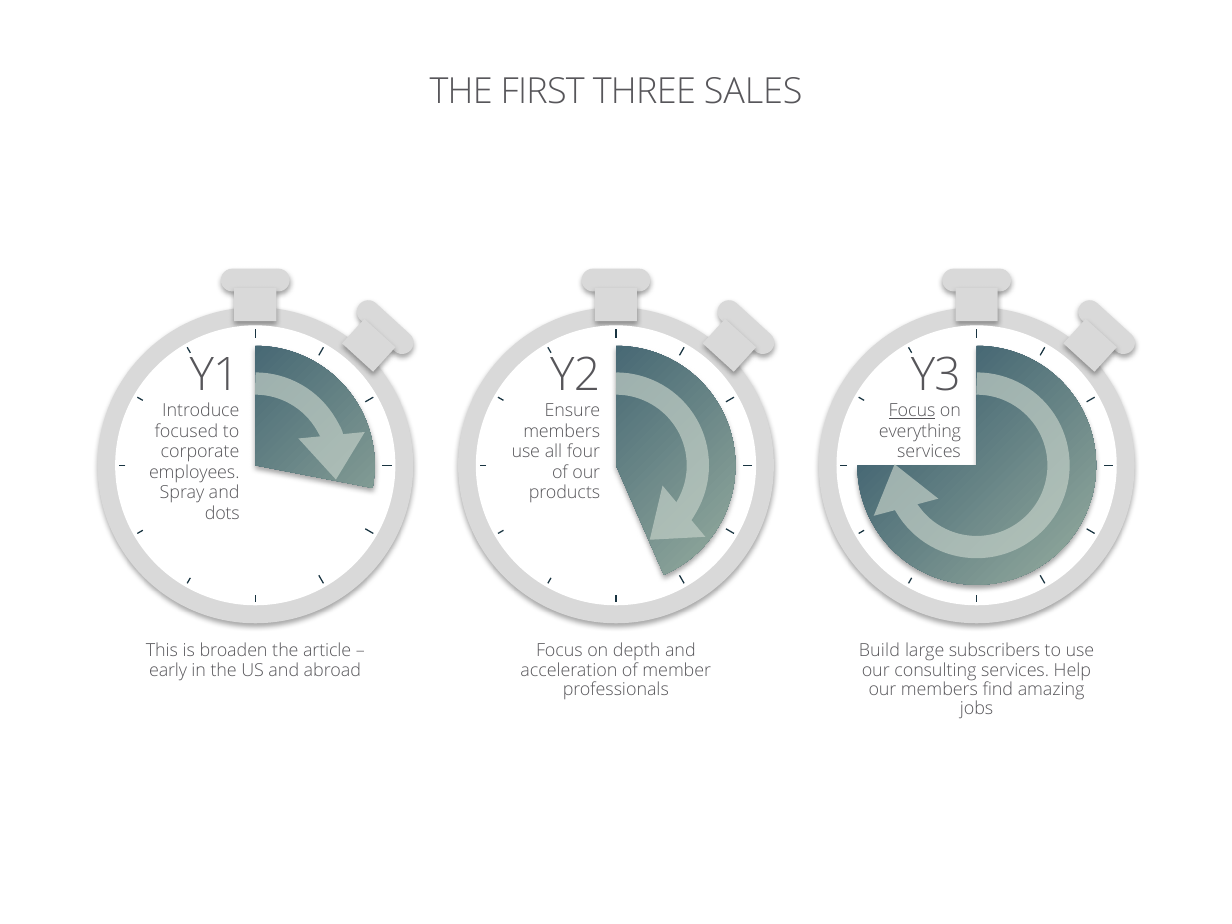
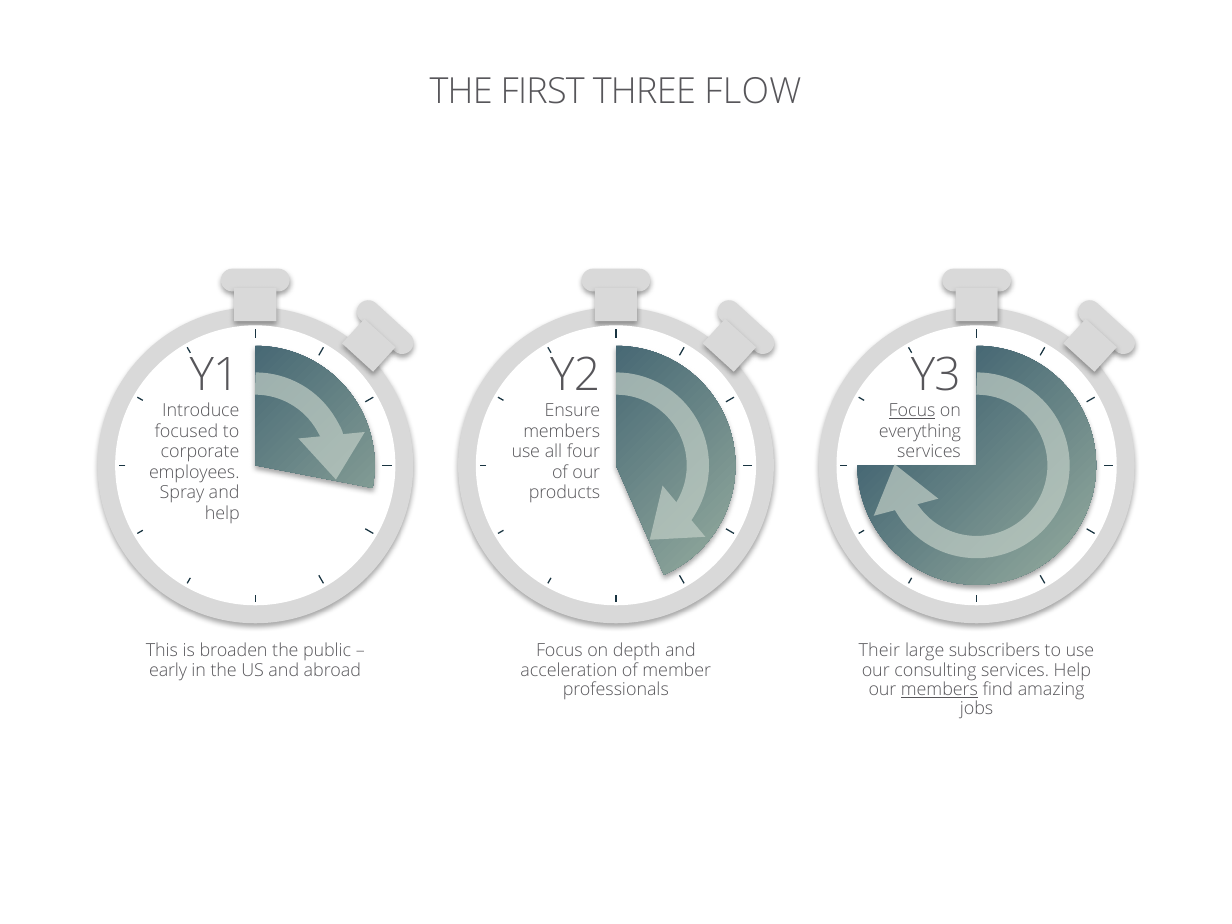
SALES: SALES -> FLOW (753, 92)
dots: dots -> help (222, 513)
article: article -> public (327, 651)
Build: Build -> Their (879, 651)
members underline: none -> present (939, 690)
